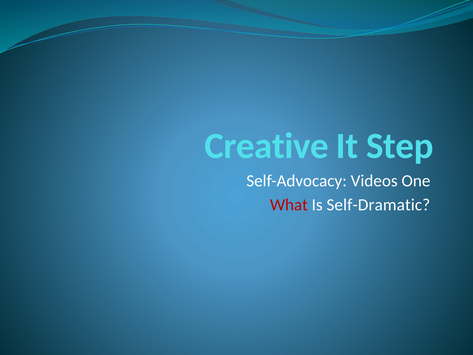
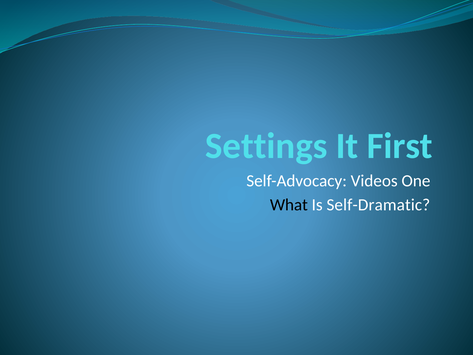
Creative: Creative -> Settings (266, 146)
Step: Step -> First (400, 146)
What colour: red -> black (289, 205)
